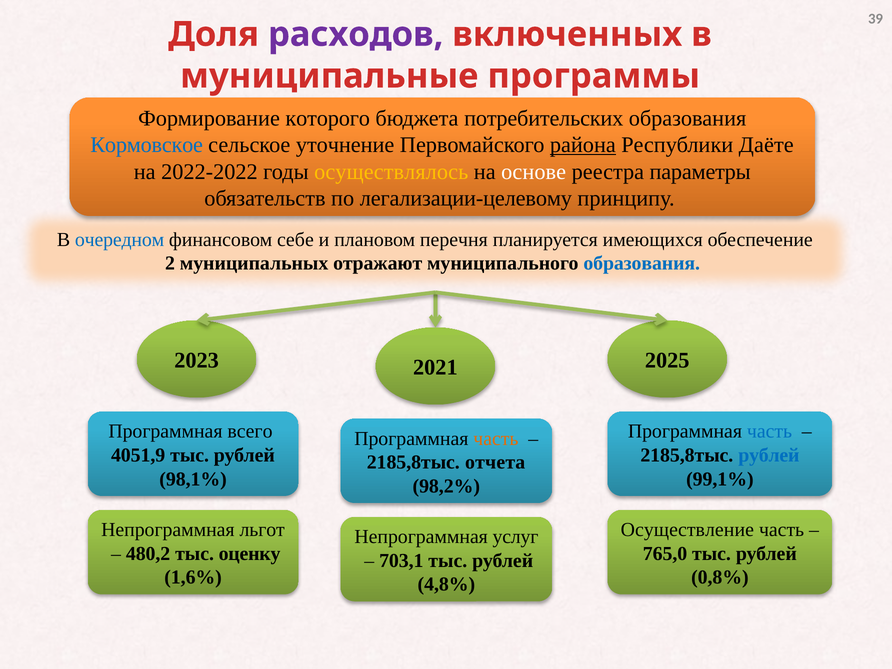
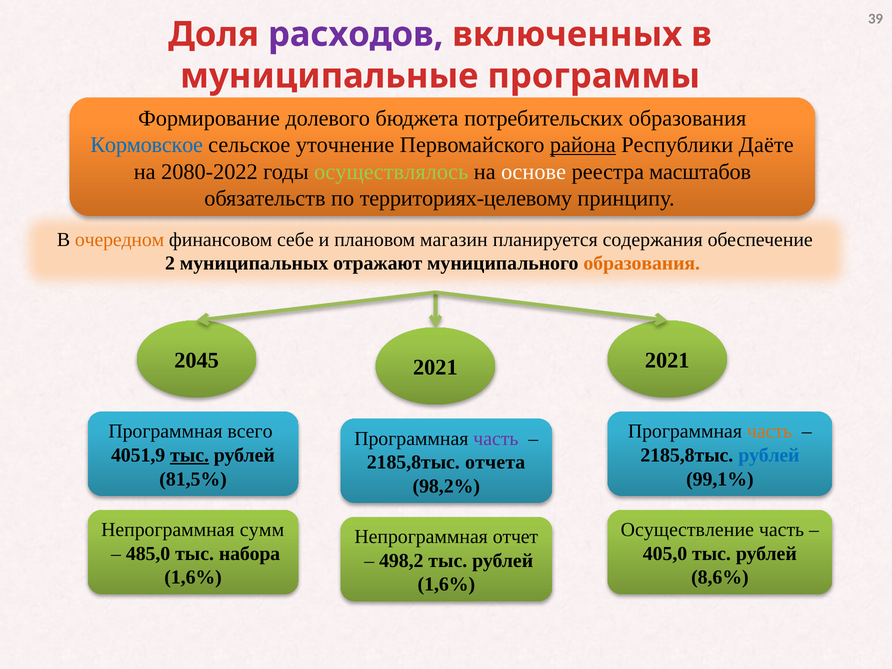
которого: которого -> долевого (328, 118)
2022-2022: 2022-2022 -> 2080-2022 (209, 172)
осуществлялось colour: yellow -> light green (391, 172)
параметры: параметры -> масштабов (700, 172)
легализации-целевому: легализации-целевому -> территориях-целевому (466, 198)
очередном colour: blue -> orange (120, 240)
перечня: перечня -> магазин (454, 240)
имеющихся: имеющихся -> содержания (653, 240)
образования colour: blue -> orange (642, 263)
2023: 2023 -> 2045 (197, 361)
2021 2025: 2025 -> 2021 (667, 361)
часть colour: blue -> orange (770, 431)
часть colour: orange -> purple (496, 438)
тыс underline: none -> present (190, 455)
98,1%: 98,1% -> 81,5% (193, 479)
льгот: льгот -> сумм (262, 530)
услуг: услуг -> отчет (515, 537)
480,2: 480,2 -> 485,0 (148, 554)
оценку: оценку -> набора (250, 554)
765,0: 765,0 -> 405,0 (665, 554)
703,1: 703,1 -> 498,2 (401, 561)
0,8%: 0,8% -> 8,6% (720, 577)
4,8%: 4,8% -> 1,6% (446, 584)
